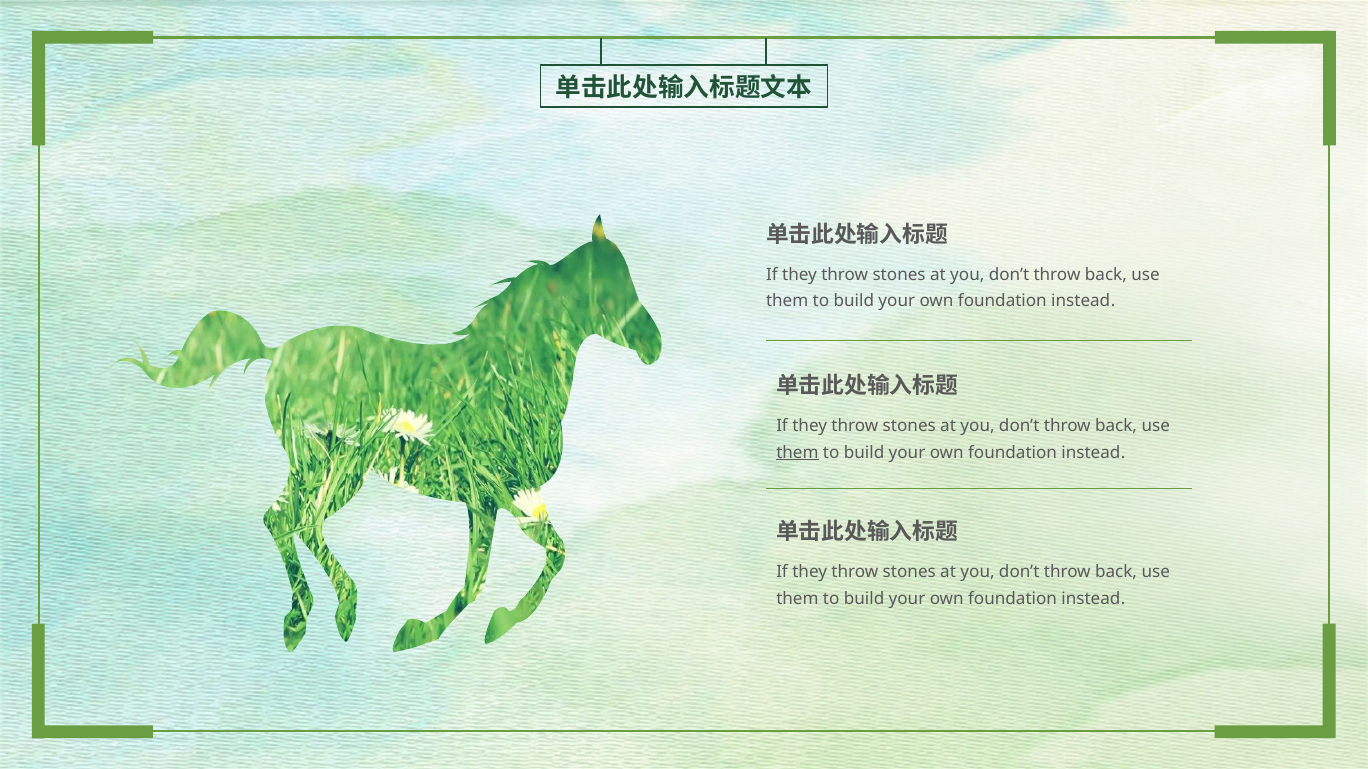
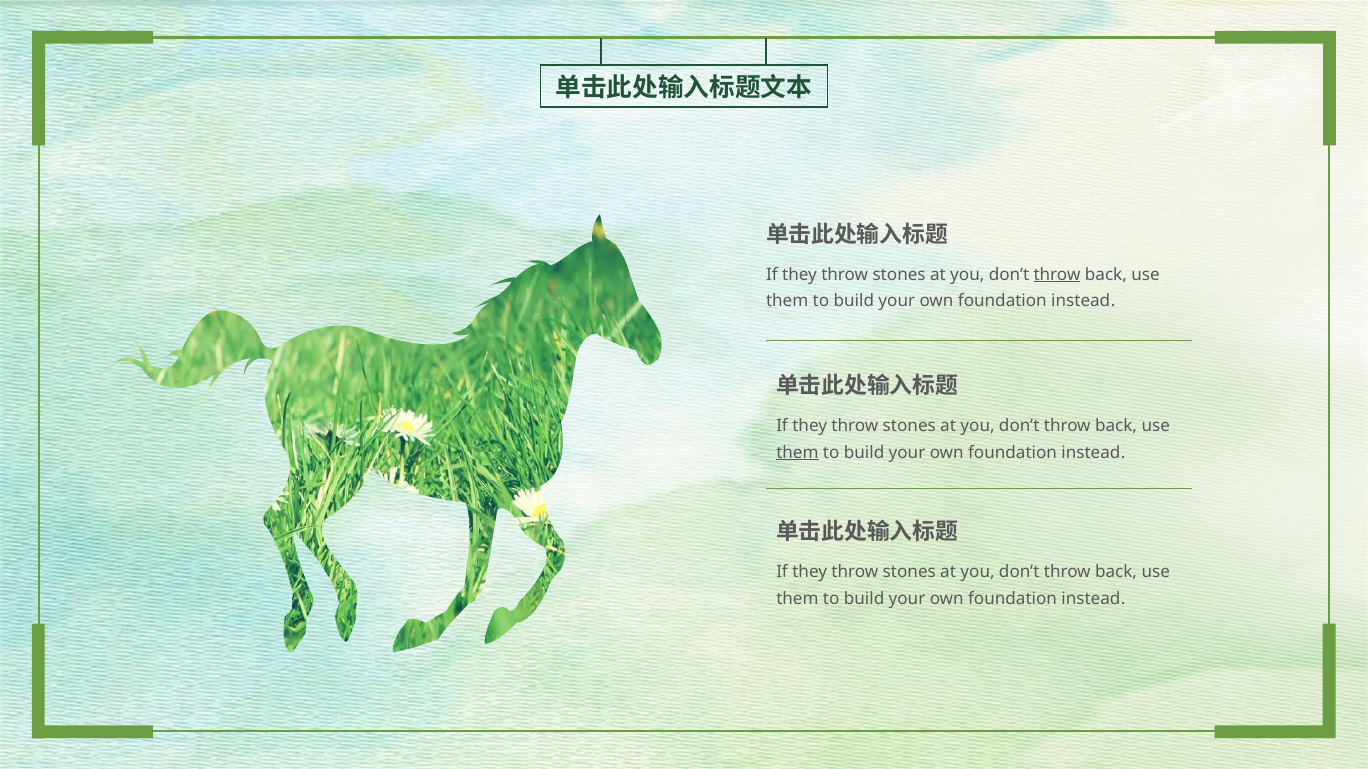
throw underline: none -> present (1057, 275)
